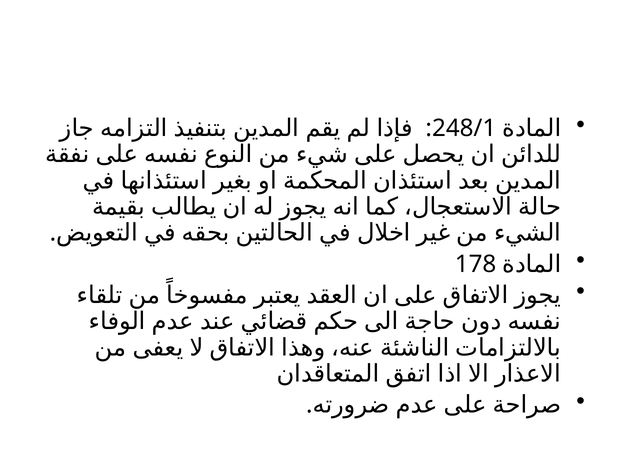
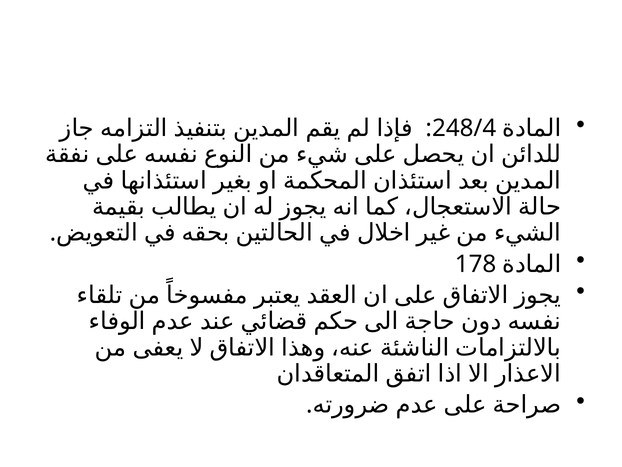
248/1: 248/1 -> 248/4 (464, 128)
